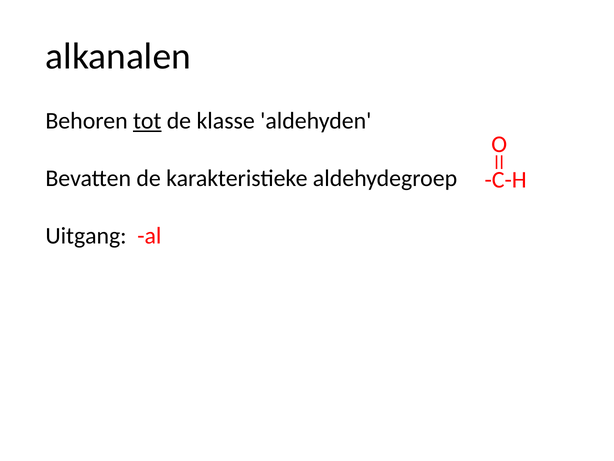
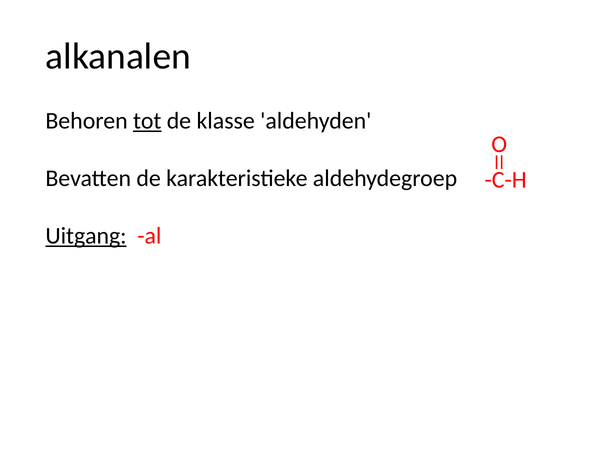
Uitgang underline: none -> present (86, 236)
